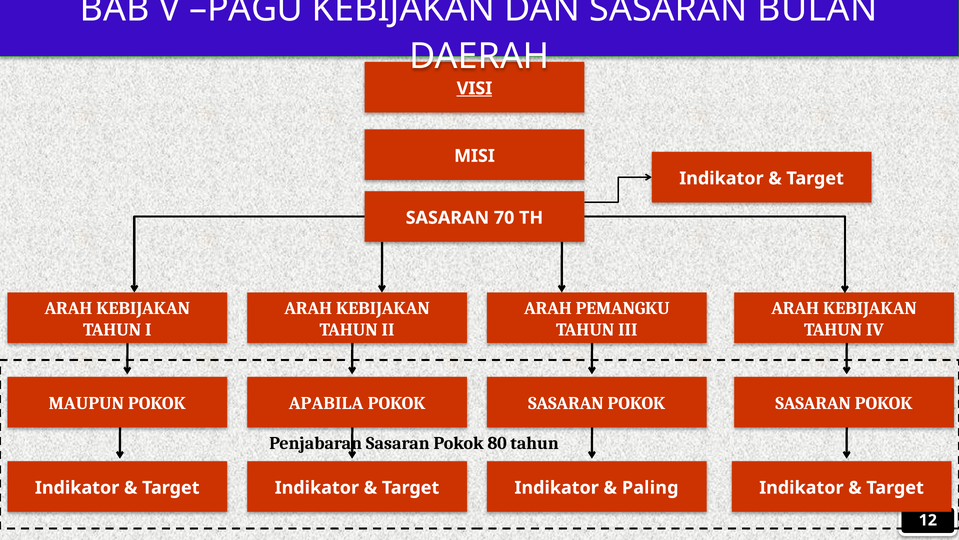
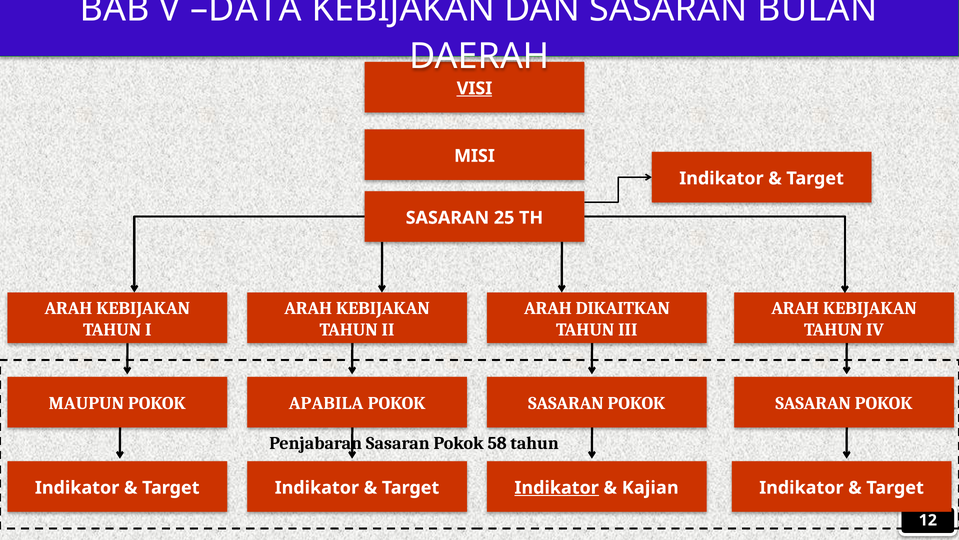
PAGU: PAGU -> DATA (246, 9)
70: 70 -> 25 (504, 218)
PEMANGKU: PEMANGKU -> DIKAITKAN (623, 308)
80: 80 -> 58 (497, 443)
Indikator underline: none -> present (557, 487)
Paling: Paling -> Kajian (650, 487)
